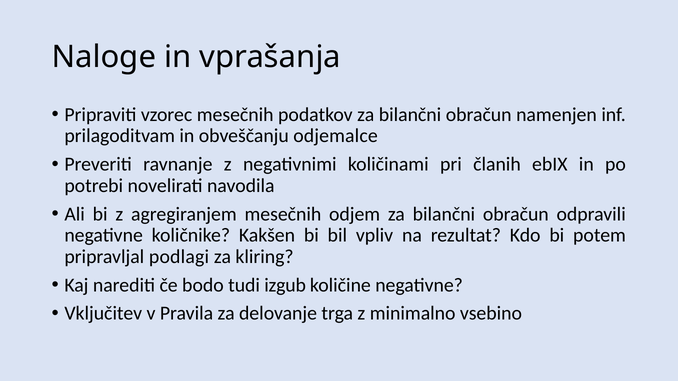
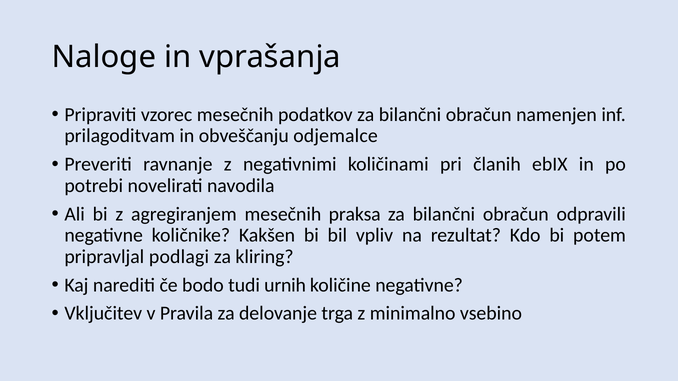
odjem: odjem -> praksa (355, 214)
izgub: izgub -> urnih (285, 285)
